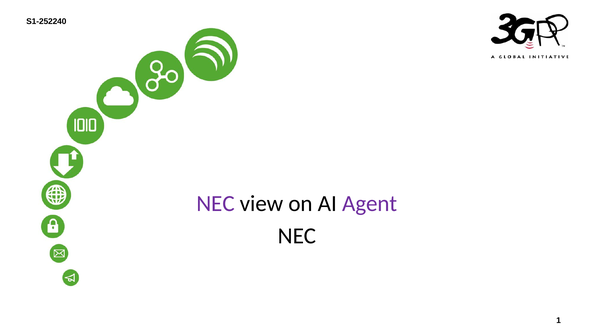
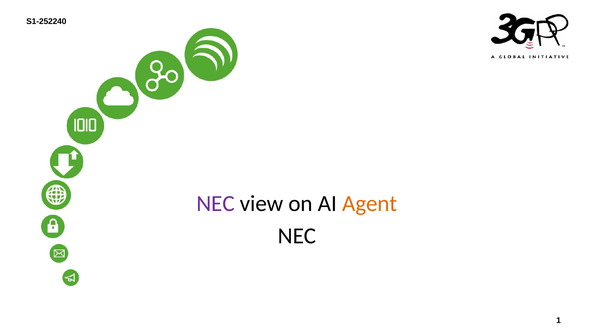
Agent colour: purple -> orange (370, 204)
